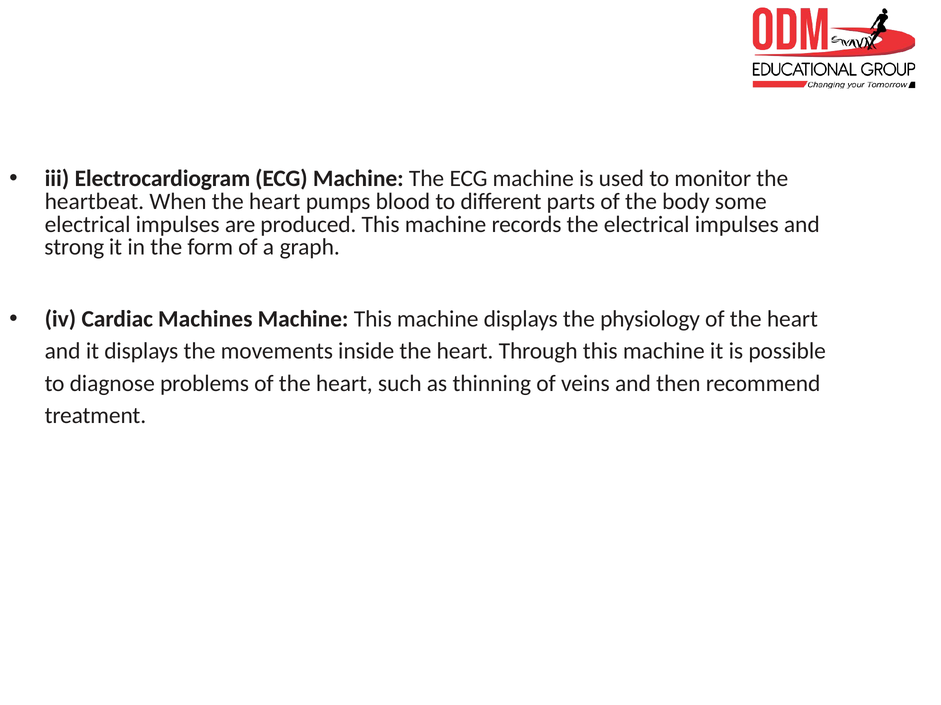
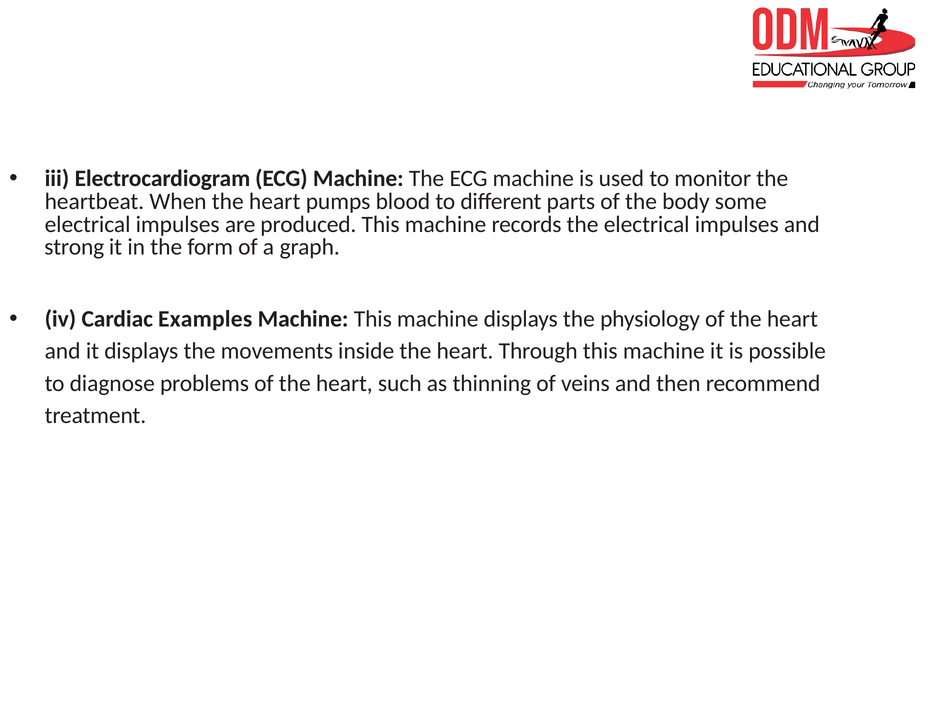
Machines: Machines -> Examples (205, 319)
